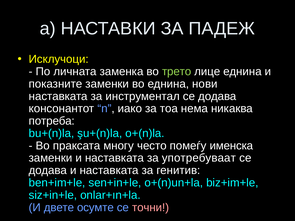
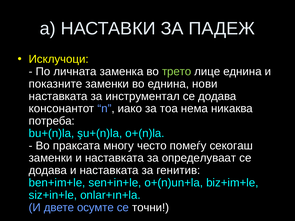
именска: именска -> секогаш (231, 146)
употребуваат: употребуваат -> определуваат (199, 158)
точни colour: pink -> white (151, 208)
